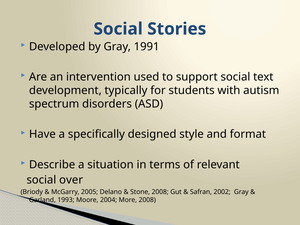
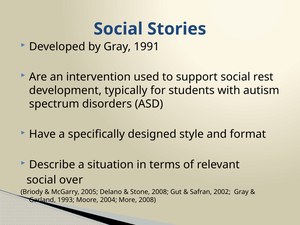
text: text -> rest (263, 77)
